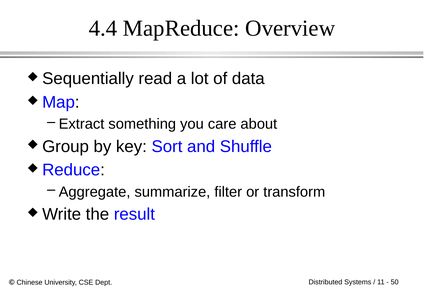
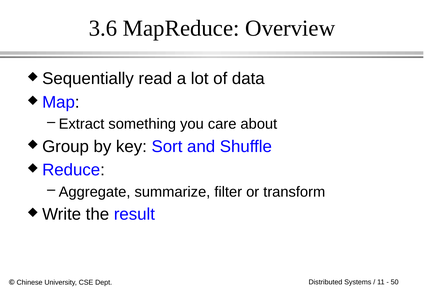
4.4: 4.4 -> 3.6 (103, 28)
